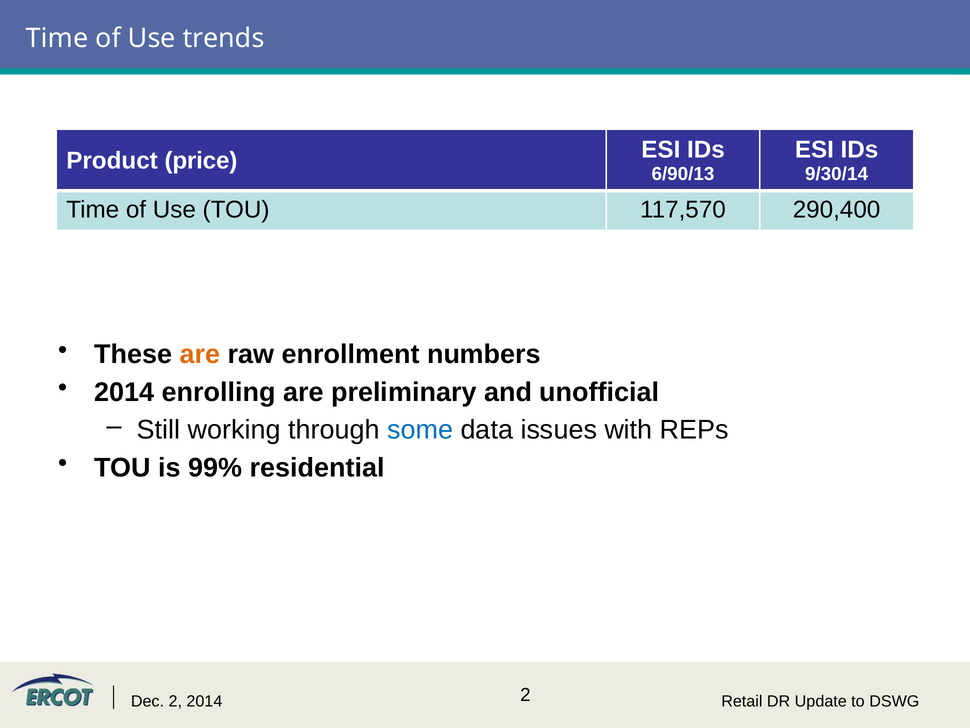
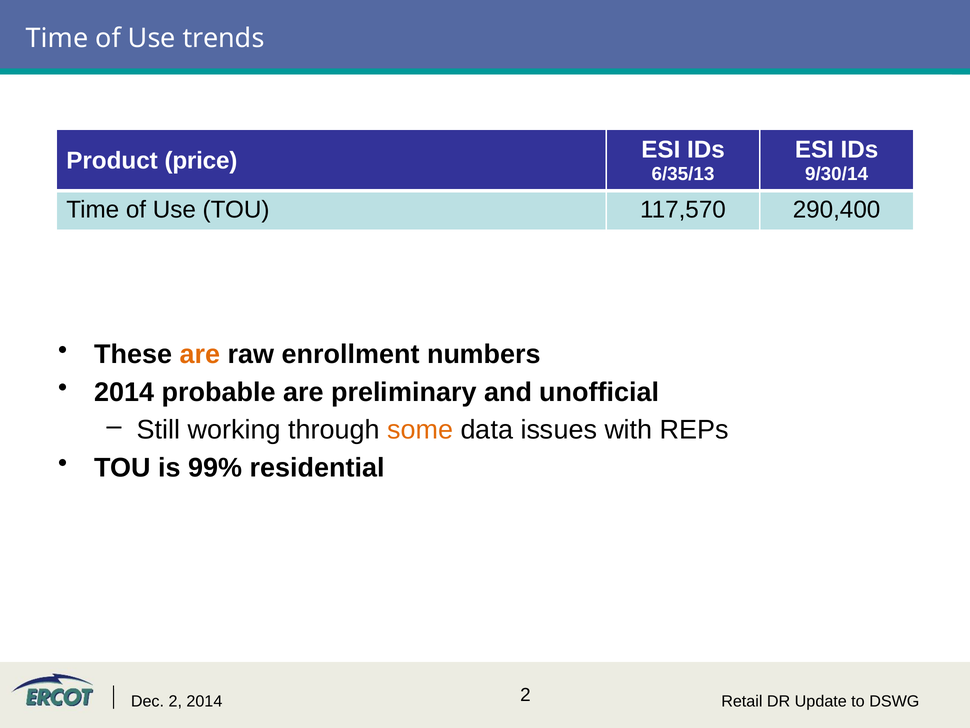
6/90/13: 6/90/13 -> 6/35/13 (683, 174)
enrolling: enrolling -> probable (219, 392)
some colour: blue -> orange (420, 430)
